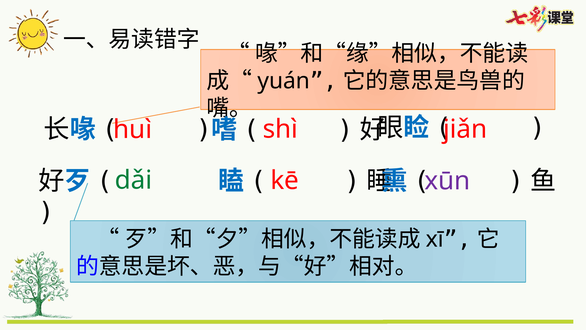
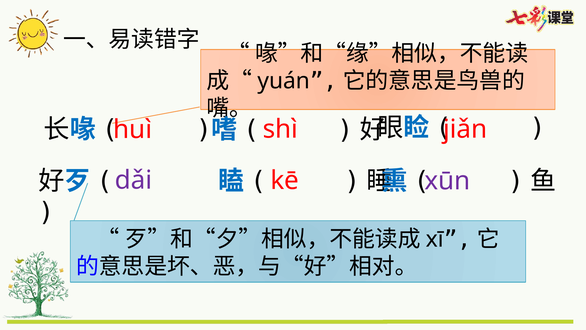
dǎi colour: green -> purple (134, 180)
